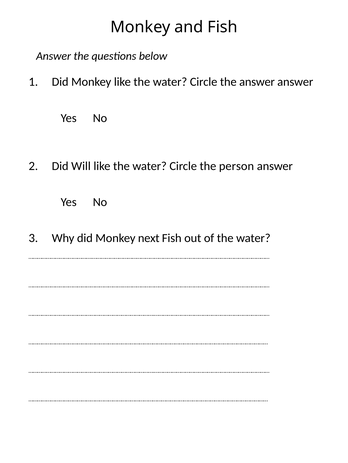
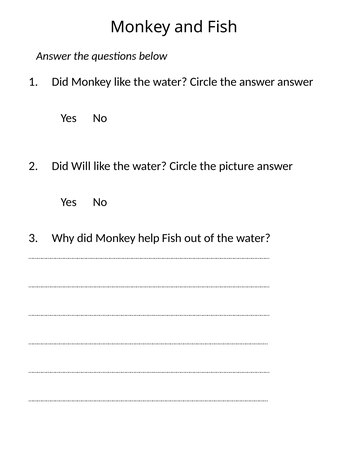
person: person -> picture (237, 166)
next: next -> help (149, 239)
